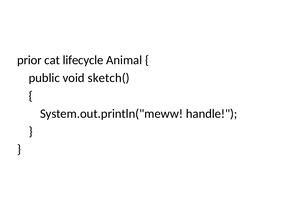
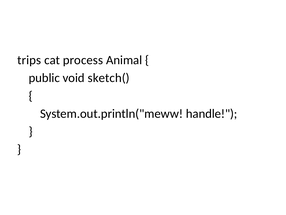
prior: prior -> trips (29, 60)
lifecycle: lifecycle -> process (83, 60)
